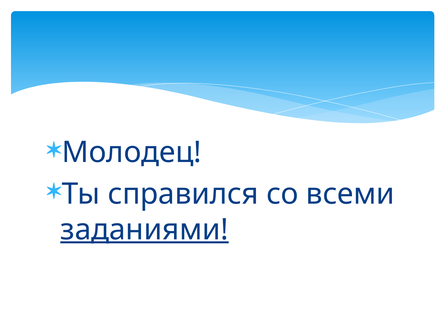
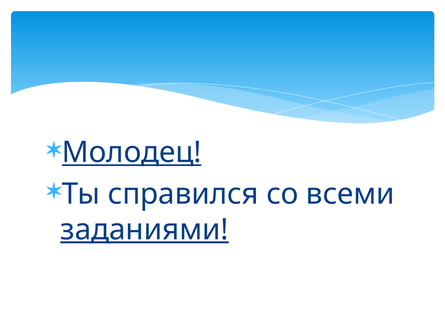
Молодец underline: none -> present (132, 152)
